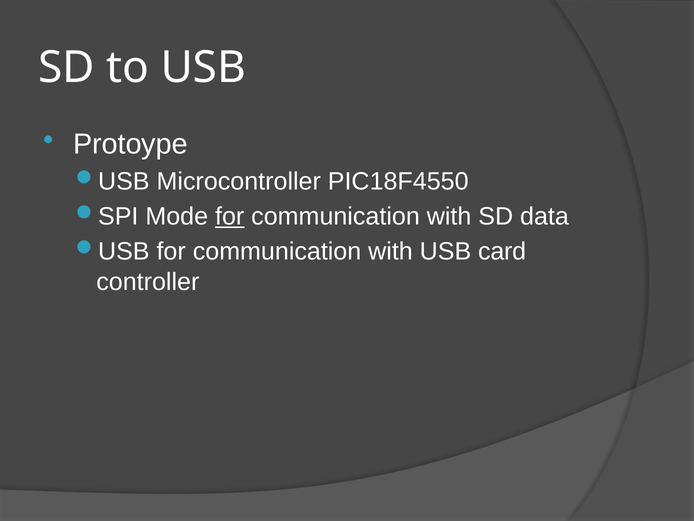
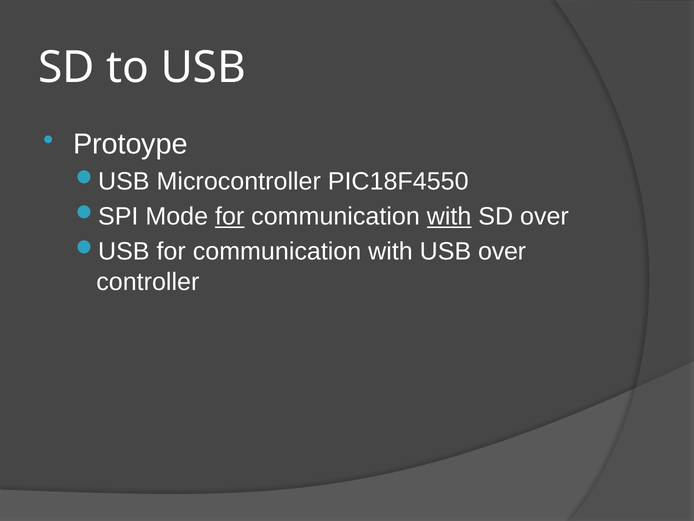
with underline: none -> present (449, 216)
SD data: data -> over (544, 216)
USB card: card -> over (502, 251)
